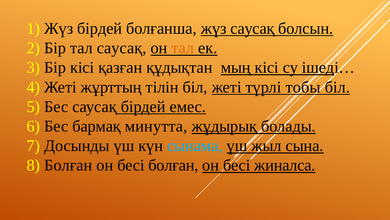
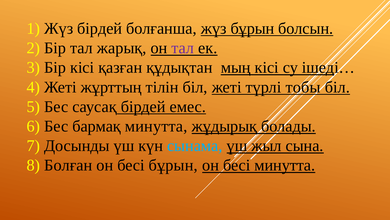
жүз саусақ: саусақ -> бұрын (252, 28)
тал саусақ: саусақ -> жарық (122, 48)
тал colour: orange -> purple (183, 48)
бесі болған: болған -> бұрын (173, 165)
бесі жиналса: жиналса -> минутта (285, 165)
